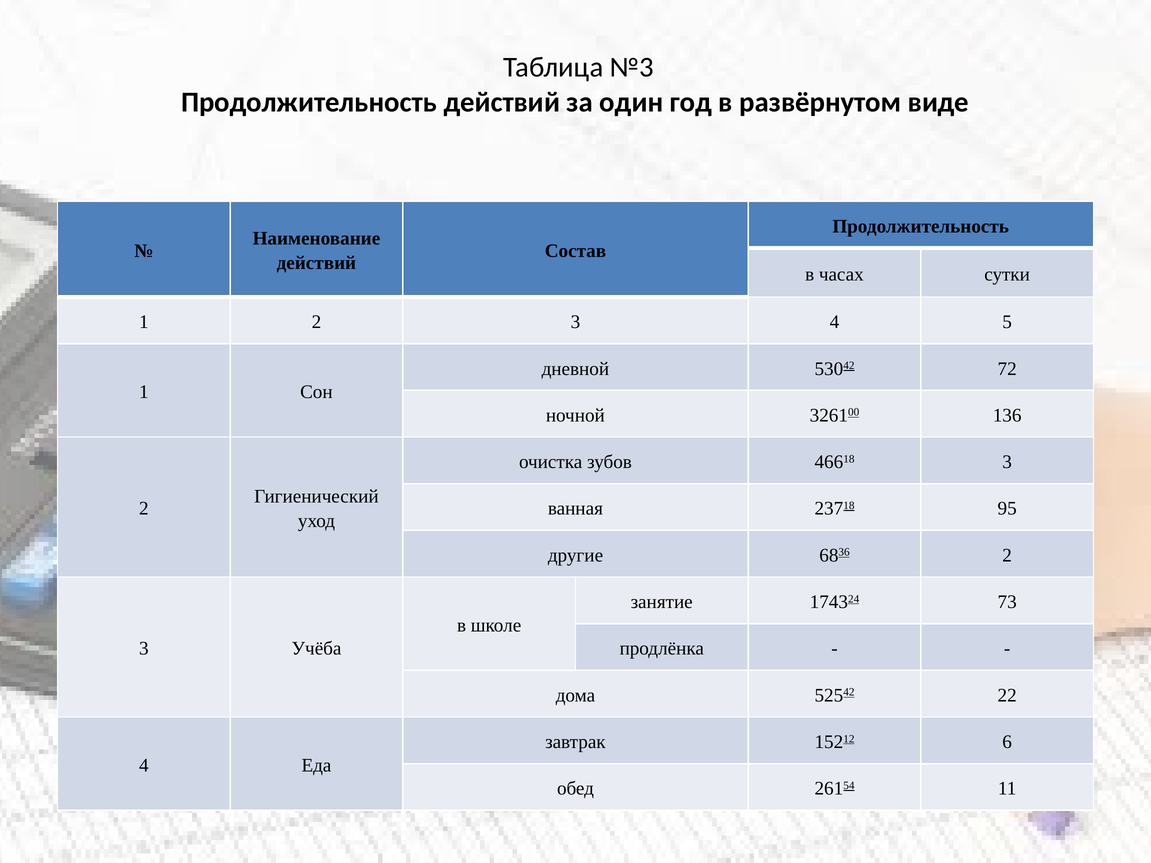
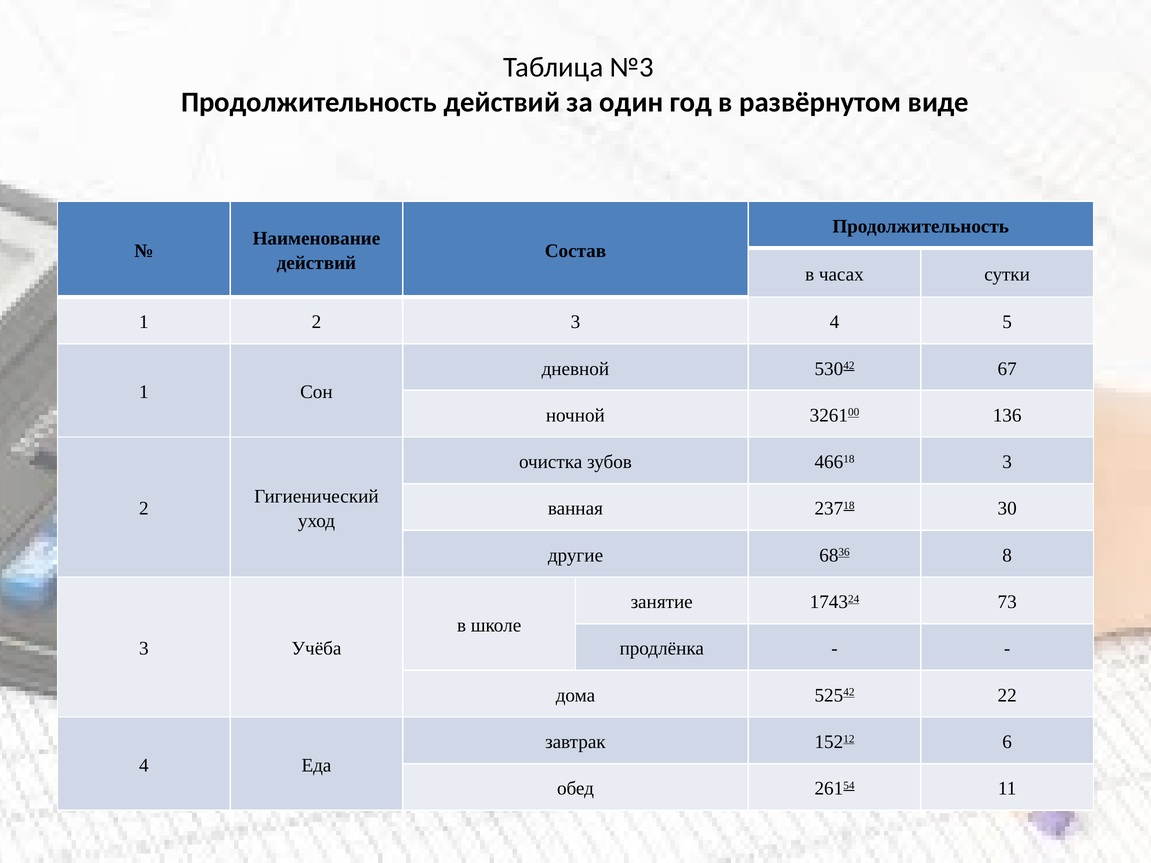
72: 72 -> 67 (1007, 369)
95: 95 -> 30 (1007, 509)
6836 2: 2 -> 8 (1007, 555)
